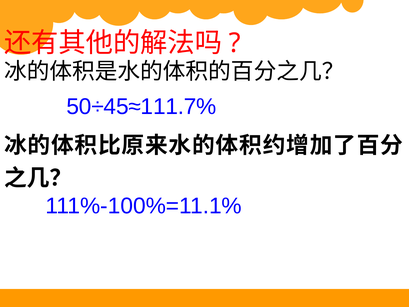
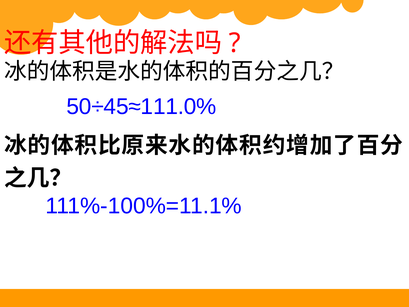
50÷45≈111.7%: 50÷45≈111.7% -> 50÷45≈111.0% (142, 107)
